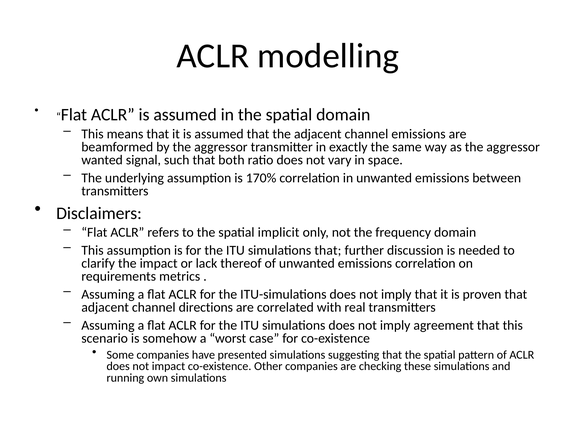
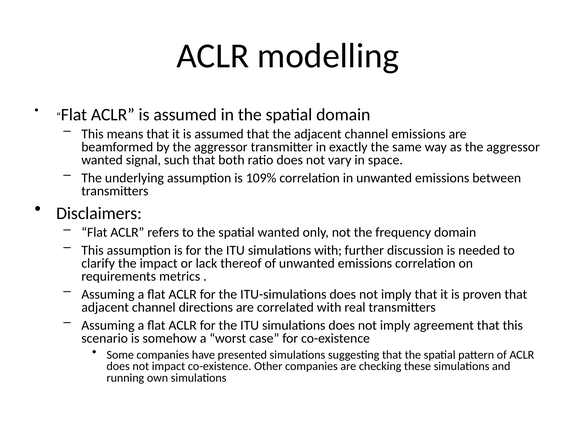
170%: 170% -> 109% (261, 178)
spatial implicit: implicit -> wanted (279, 232)
simulations that: that -> with (328, 250)
